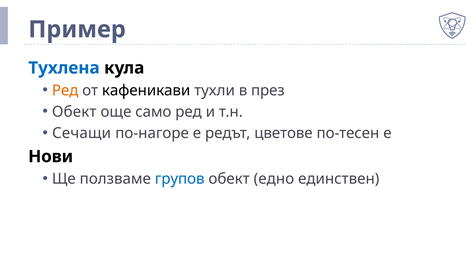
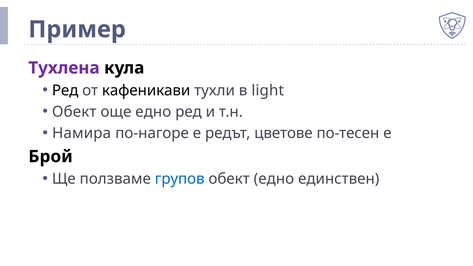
Тухлена colour: blue -> purple (64, 68)
Ред colour: orange -> black (65, 90)
през: през -> light (268, 90)
още само: само -> едно (153, 112)
Сечащи: Сечащи -> Намира (82, 133)
Нови: Нови -> Брой (51, 157)
